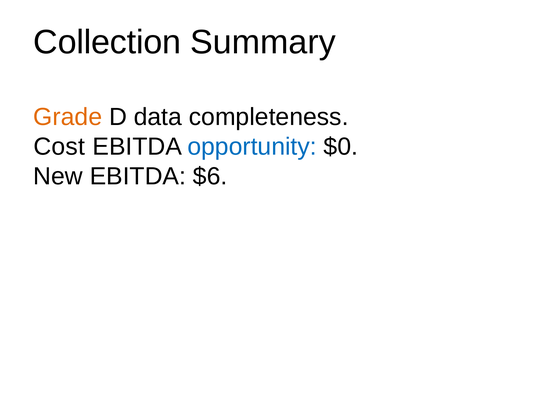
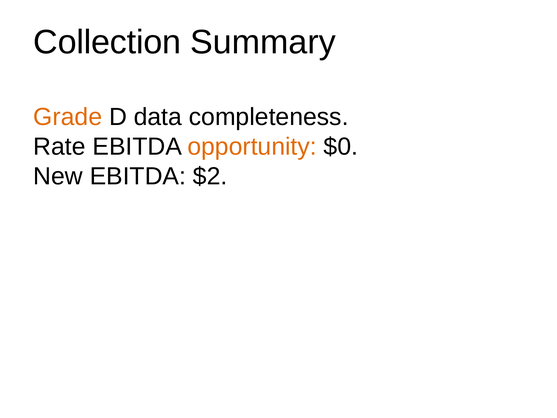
Cost: Cost -> Rate (59, 147)
opportunity colour: blue -> orange (252, 147)
$6: $6 -> $2 (210, 176)
